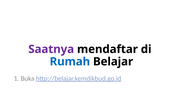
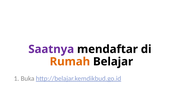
Rumah colour: blue -> orange (70, 62)
